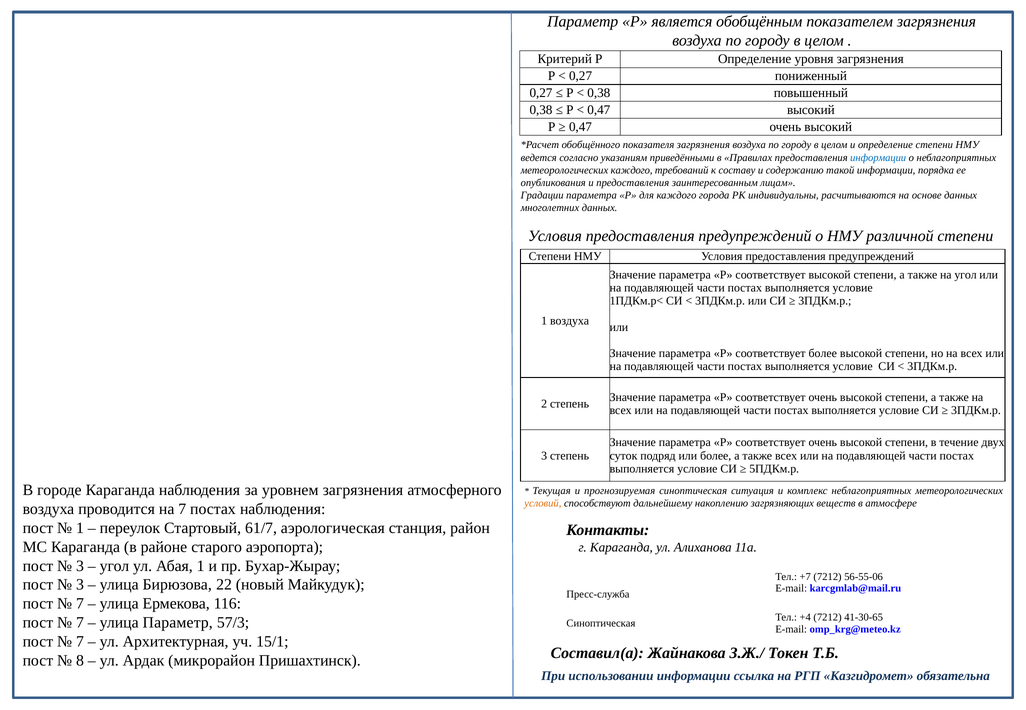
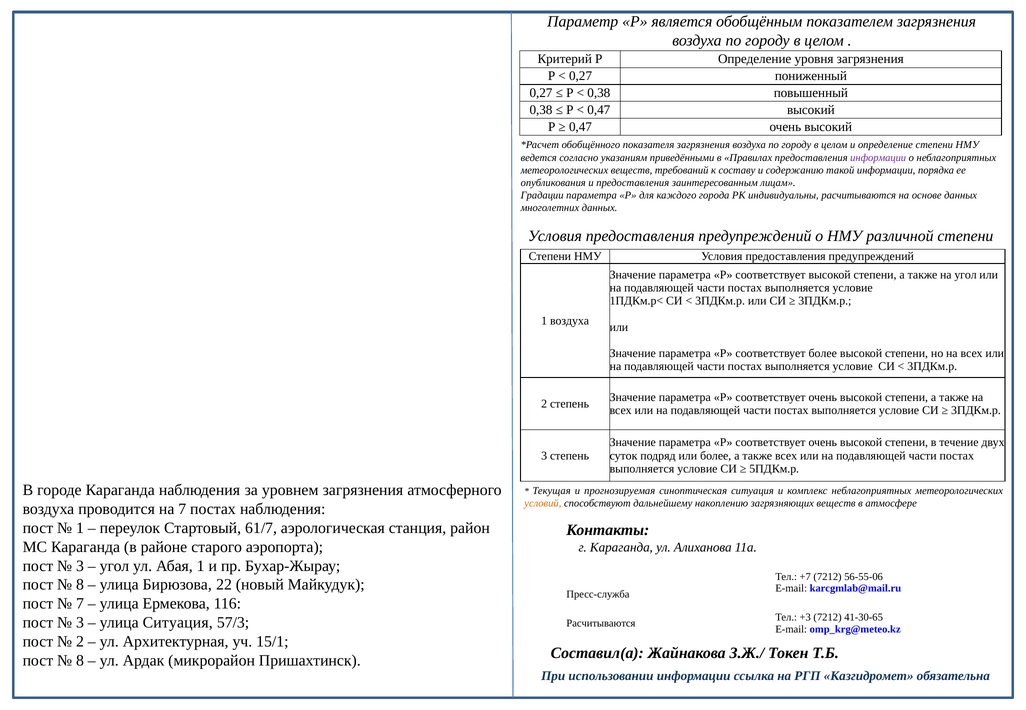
информации colour: blue -> purple (878, 158)
метеорологических каждого: каждого -> веществ (632, 170)
3: 3 -> 8 (80, 585)
+4: +4 -> +3 (805, 618)
7: 7 -> 3 (80, 623)
улица Параметр: Параметр -> Ситуация (178, 623)
Синоптическая: Синоптическая -> Расчитываются (601, 624)
7: 7 -> 2 (80, 642)
